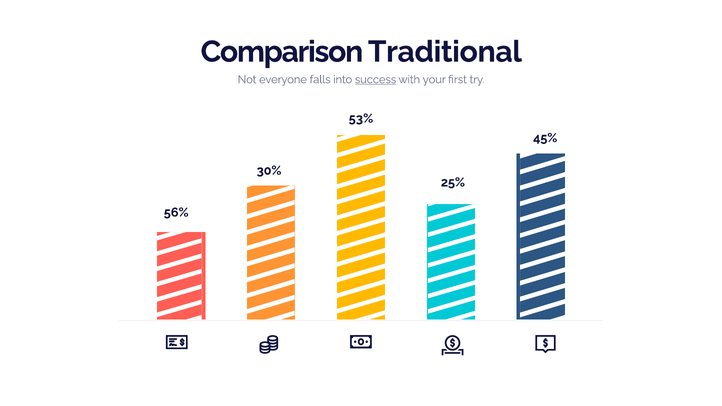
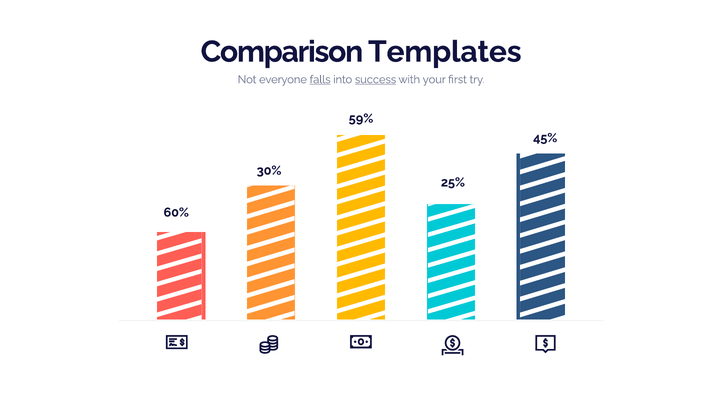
Traditional: Traditional -> Templates (445, 52)
falls underline: none -> present (320, 80)
53%: 53% -> 59% (361, 118)
56%: 56% -> 60% (176, 213)
